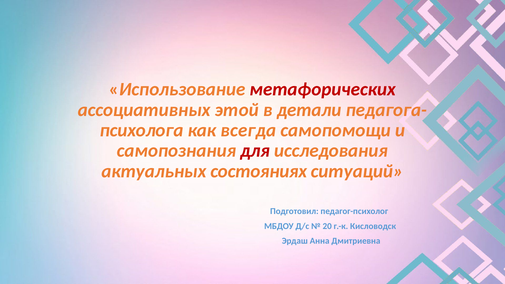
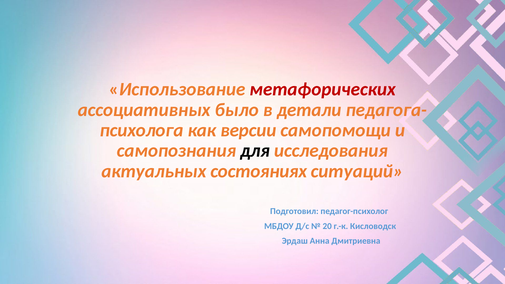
этой: этой -> было (237, 110)
всегда: всегда -> версии (248, 130)
для colour: red -> black (255, 151)
